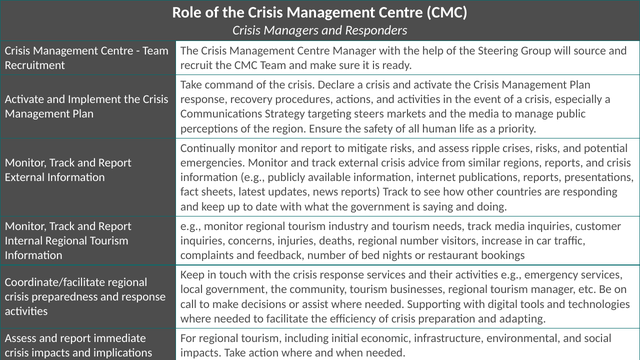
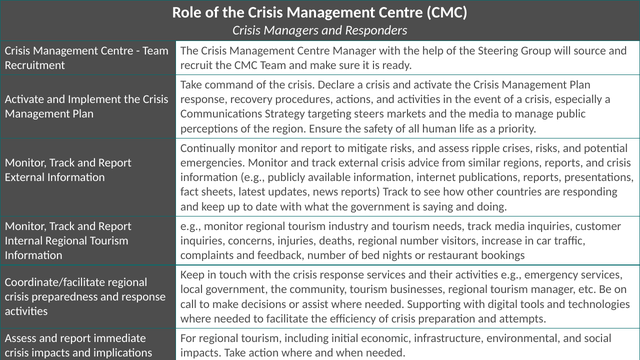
adapting: adapting -> attempts (523, 319)
